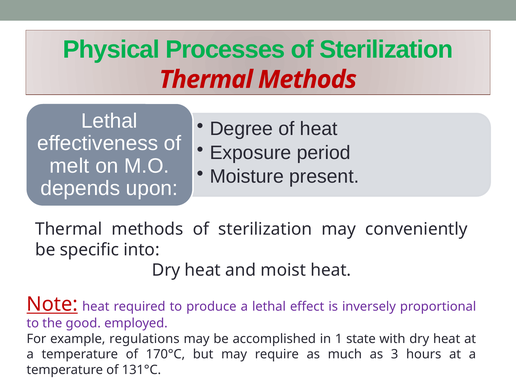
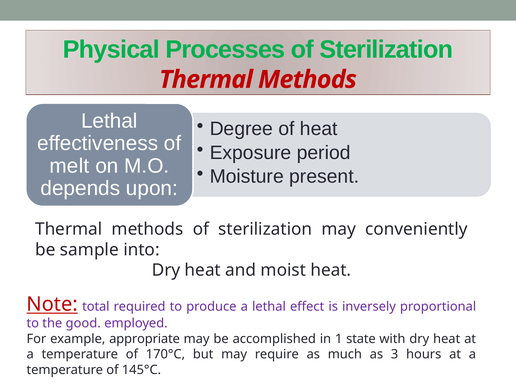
specific: specific -> sample (89, 250)
Note heat: heat -> total (96, 306)
regulations: regulations -> appropriate (145, 339)
131°C: 131°C -> 145°C (141, 370)
